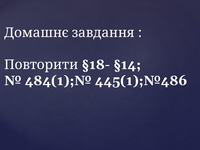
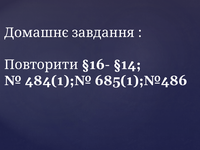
§18-: §18- -> §16- (96, 65)
445(1);№486: 445(1);№486 -> 685(1);№486 (141, 81)
